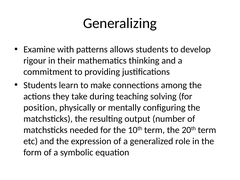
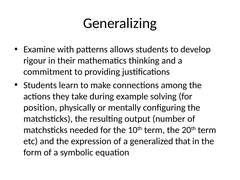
teaching: teaching -> example (132, 96)
role: role -> that (183, 141)
